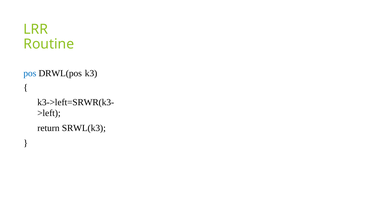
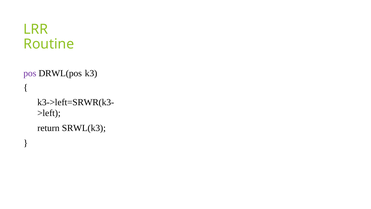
pos colour: blue -> purple (30, 73)
